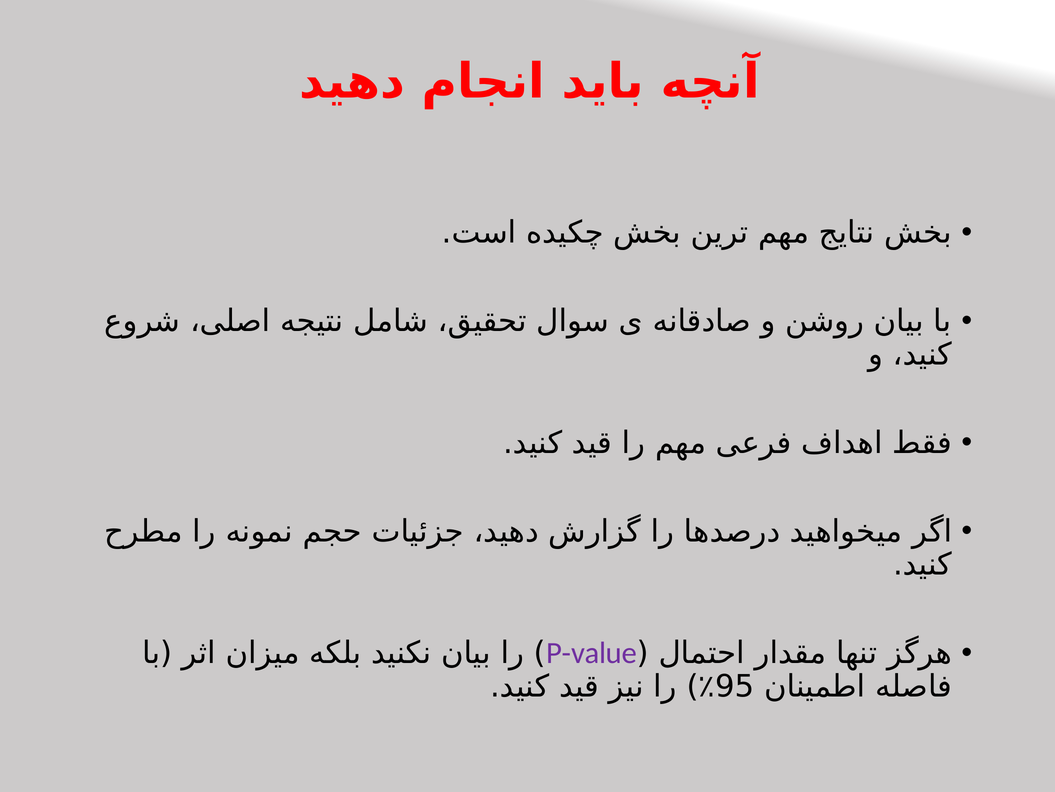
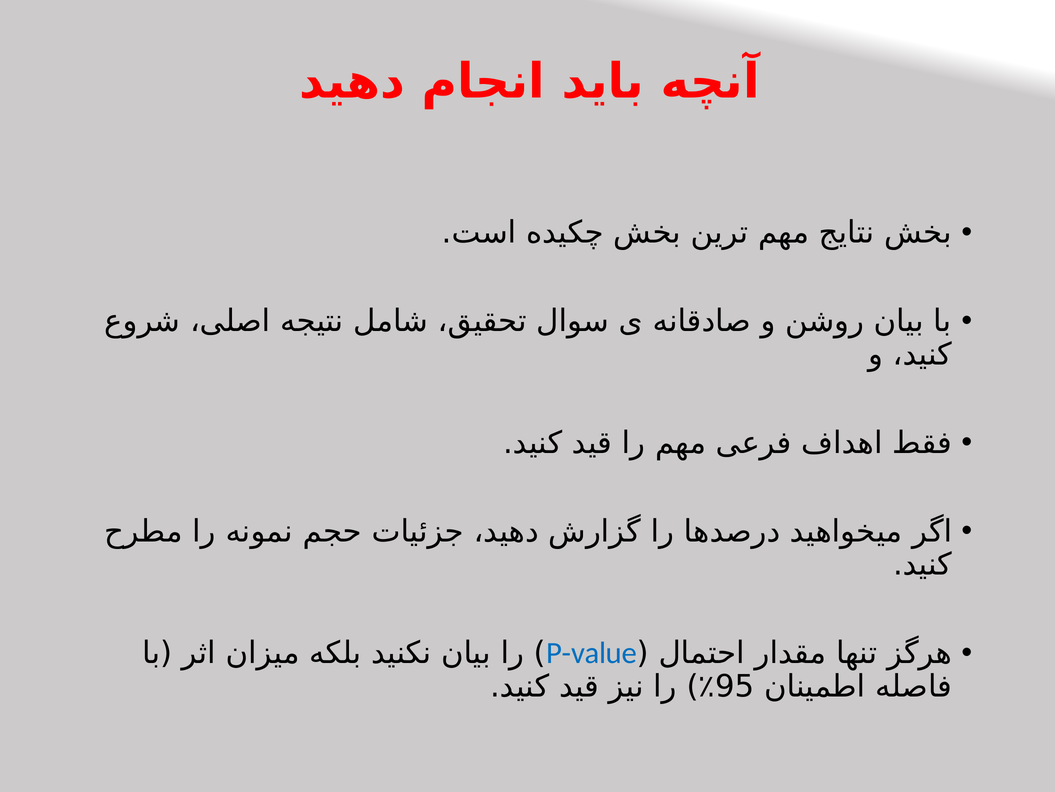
P-value colour: purple -> blue (592, 653)
